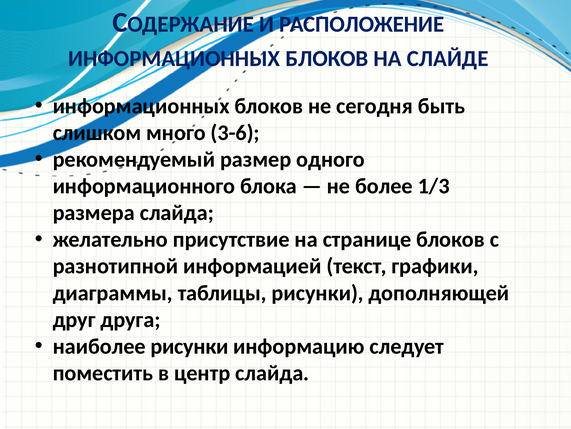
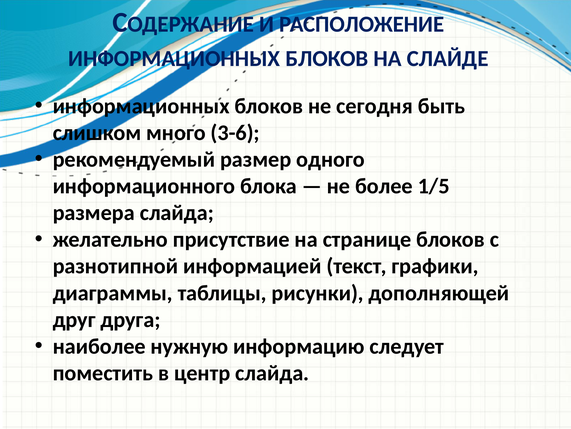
1/3: 1/3 -> 1/5 (434, 186)
наиболее рисунки: рисунки -> нужную (189, 346)
